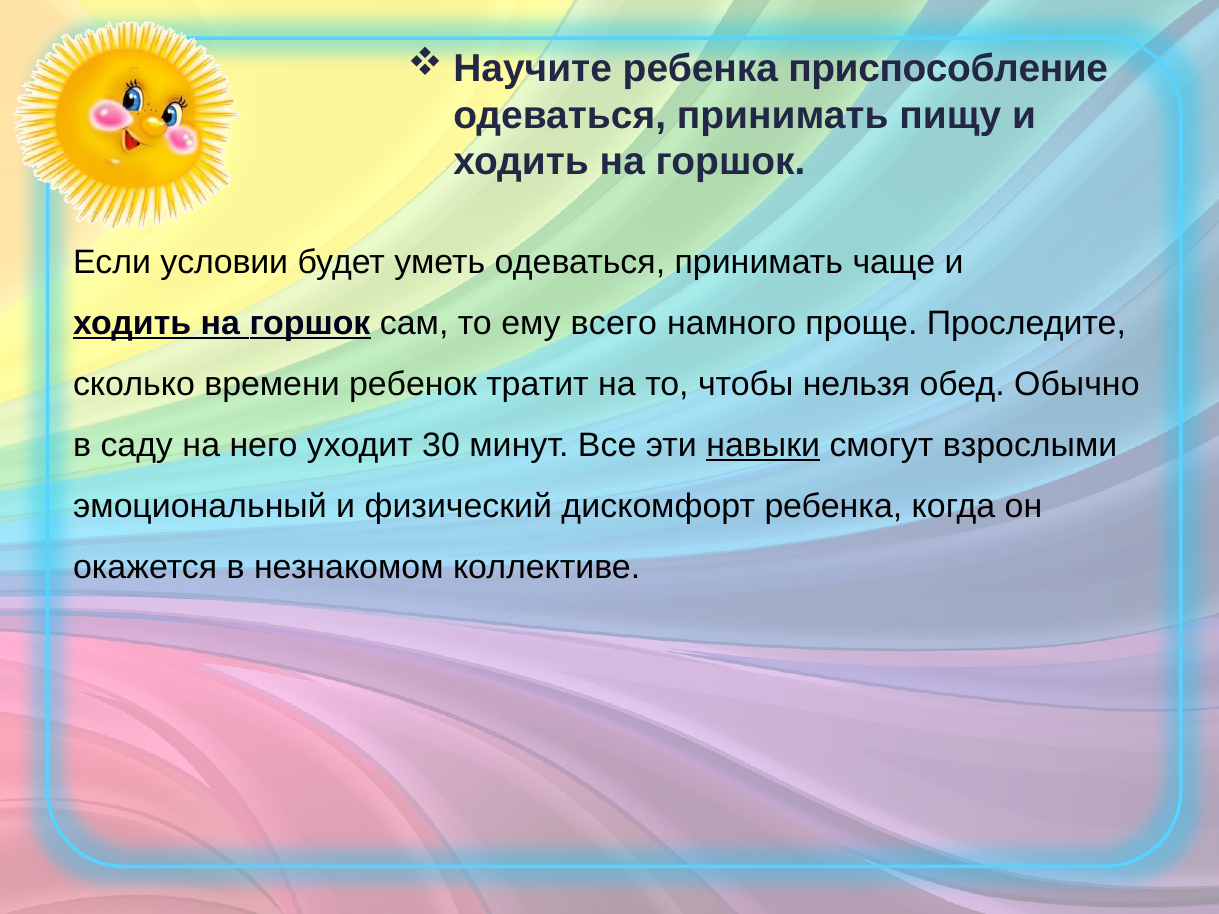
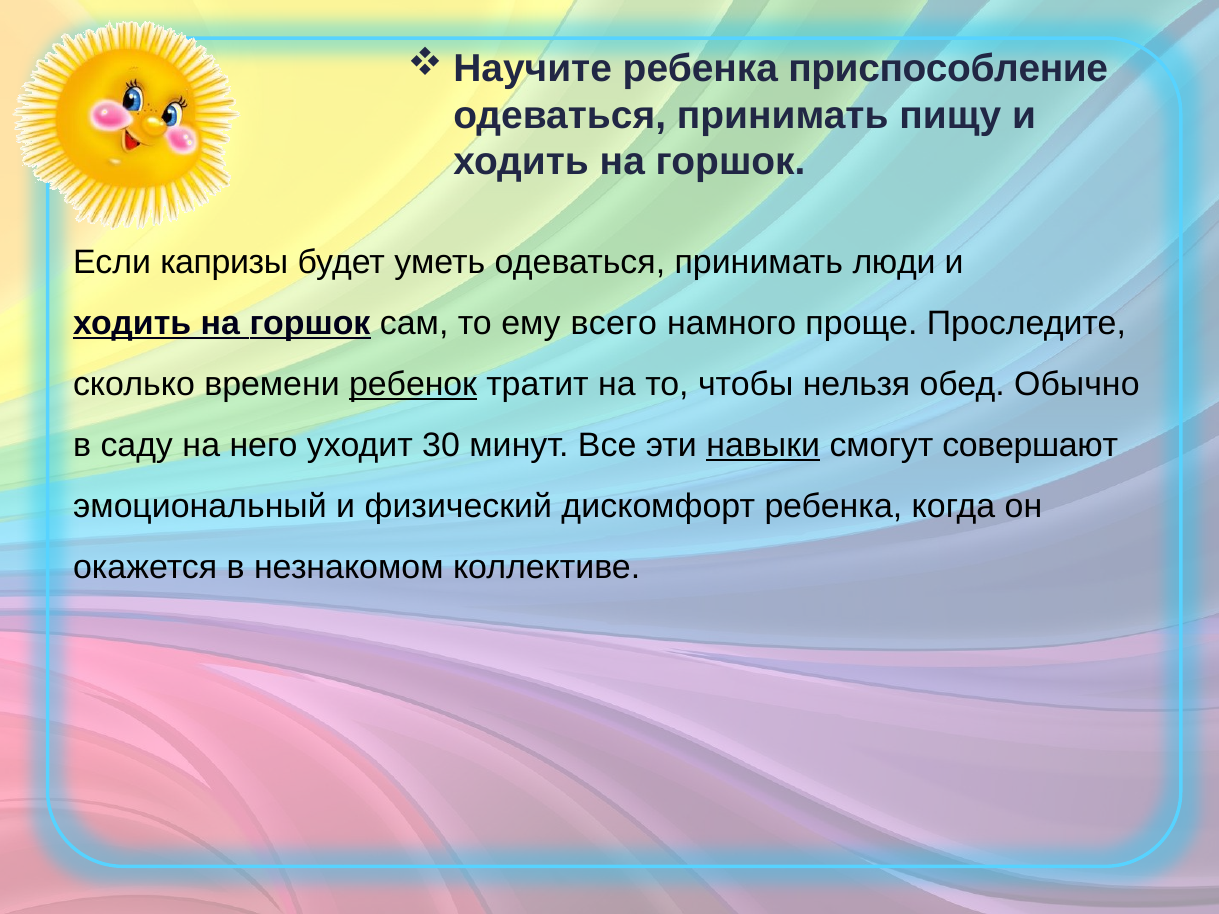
условии: условии -> капризы (224, 262)
чаще: чаще -> люди (894, 262)
ребенок underline: none -> present (413, 384)
взрослыми: взрослыми -> совершают (1030, 445)
